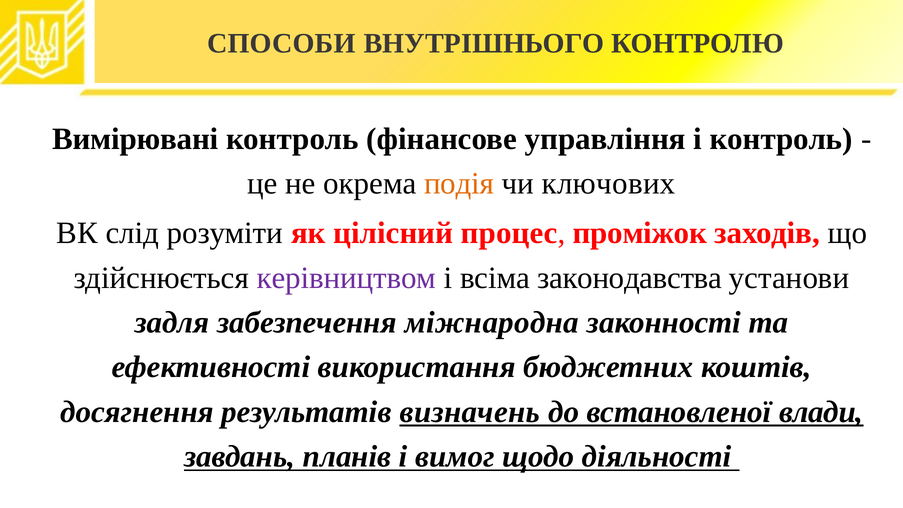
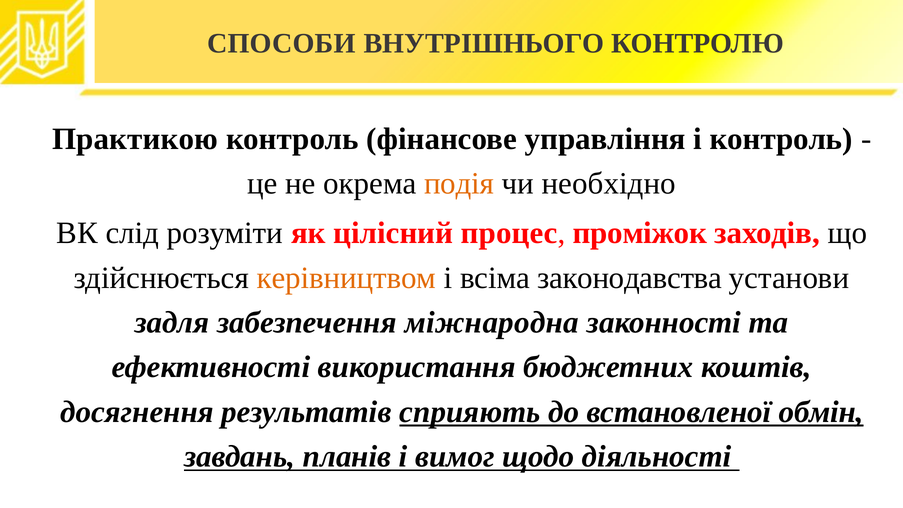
Вимірювані: Вимірювані -> Практикою (135, 139)
ключових: ключових -> необхідно (609, 184)
керівництвом colour: purple -> orange (346, 278)
визначень: визначень -> сприяють (470, 412)
влади: влади -> обмін (821, 412)
